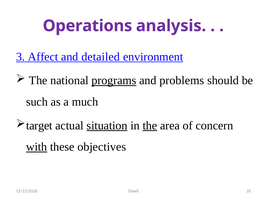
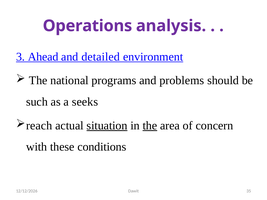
Affect: Affect -> Ahead (43, 57)
programs underline: present -> none (114, 81)
much: much -> seeks (85, 102)
target: target -> reach (39, 126)
with underline: present -> none (37, 147)
objectives: objectives -> conditions (102, 147)
